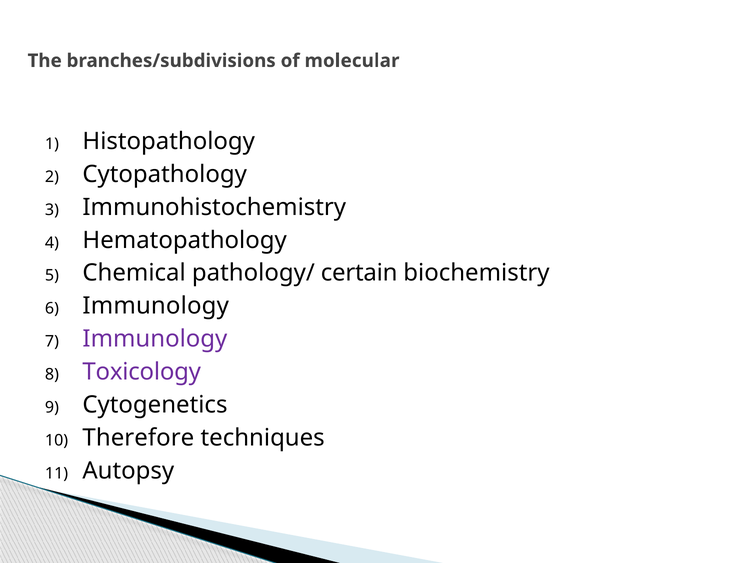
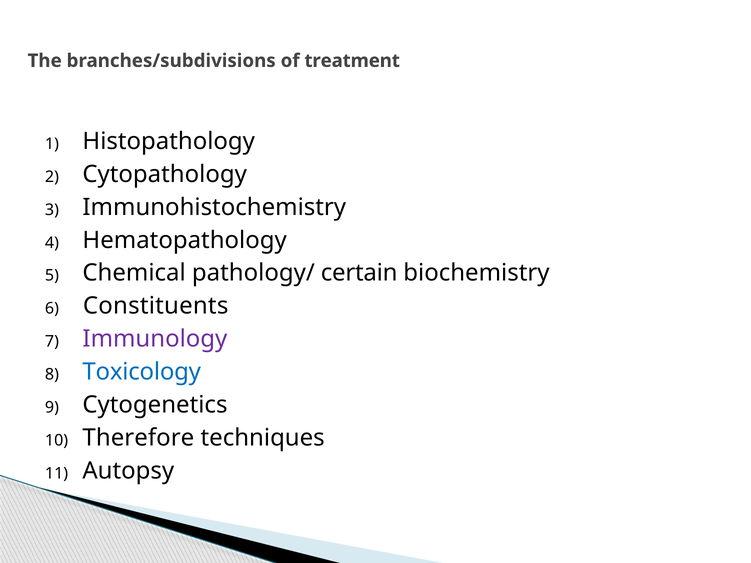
molecular: molecular -> treatment (352, 61)
Immunology: Immunology -> Constituents (156, 306)
Toxicology colour: purple -> blue (142, 372)
